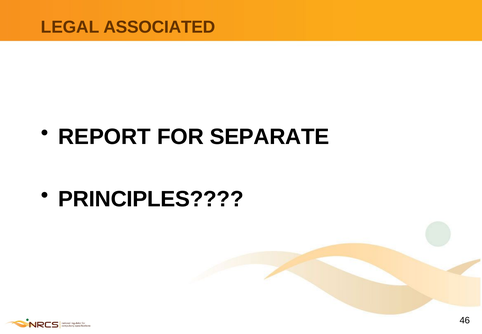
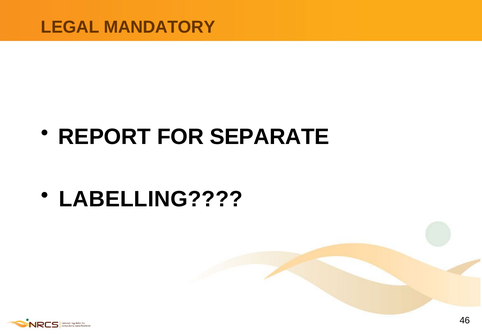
ASSOCIATED: ASSOCIATED -> MANDATORY (160, 27)
PRINCIPLES: PRINCIPLES -> LABELLING (151, 199)
